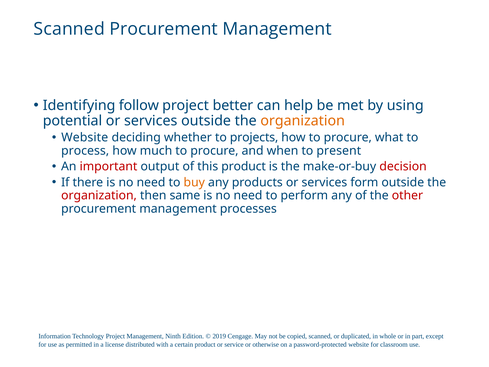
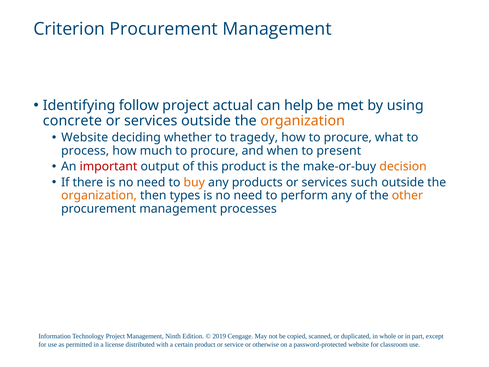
Scanned: Scanned -> Criterion (69, 29)
better: better -> actual (233, 105)
potential: potential -> concrete (72, 121)
projects: projects -> tragedy (254, 138)
decision colour: red -> orange (403, 166)
form: form -> such (364, 182)
organization colour: red -> orange (99, 195)
same: same -> types (185, 195)
other colour: red -> orange (407, 195)
